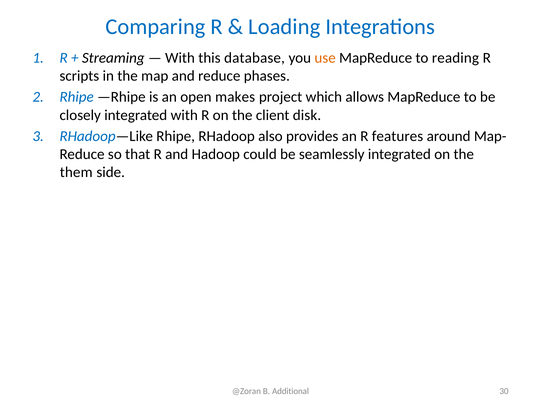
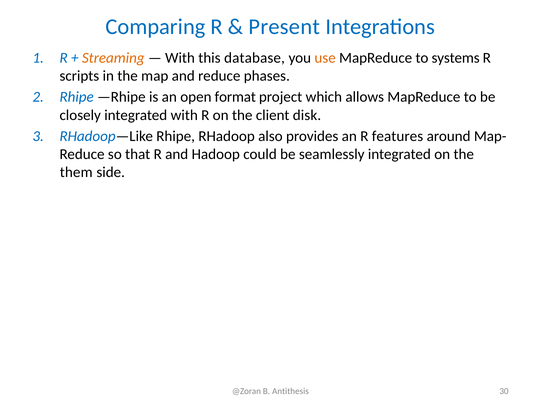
Loading: Loading -> Present (284, 27)
Streaming colour: black -> orange (113, 58)
reading: reading -> systems (456, 58)
makes: makes -> format (235, 97)
Additional: Additional -> Antithesis (290, 391)
